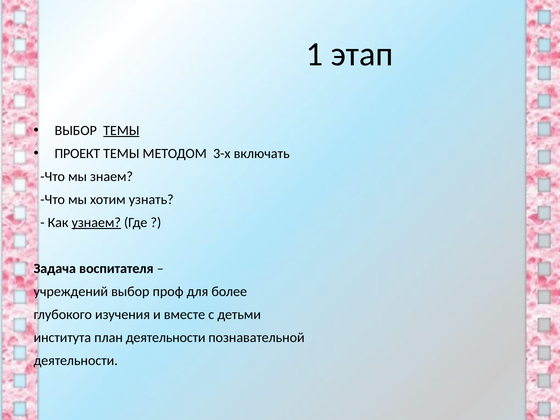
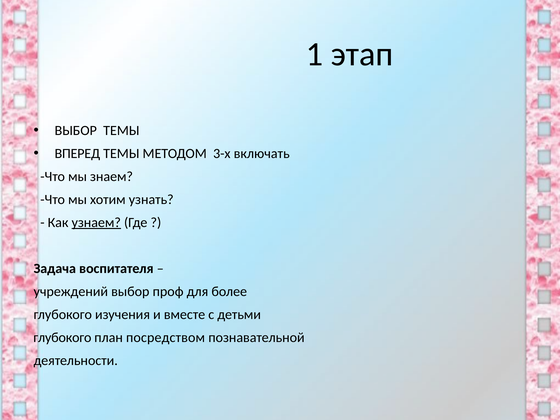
ТЕМЫ underline: present -> none (121, 130)
ПРОЕКТ: ПРОЕКТ -> ВПЕРЕД (77, 153)
института: института -> глубокого (62, 338)
план деятельности: деятельности -> посредством (166, 338)
